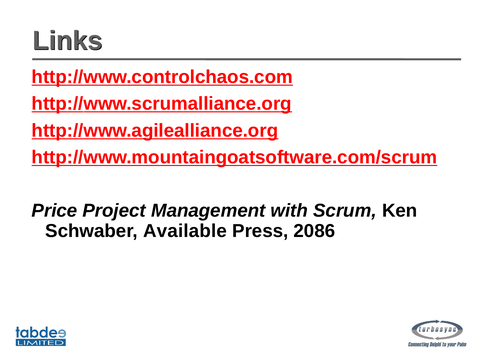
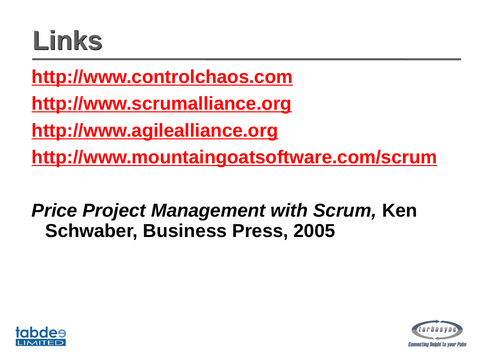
Available: Available -> Business (185, 231)
2086: 2086 -> 2005 (314, 231)
